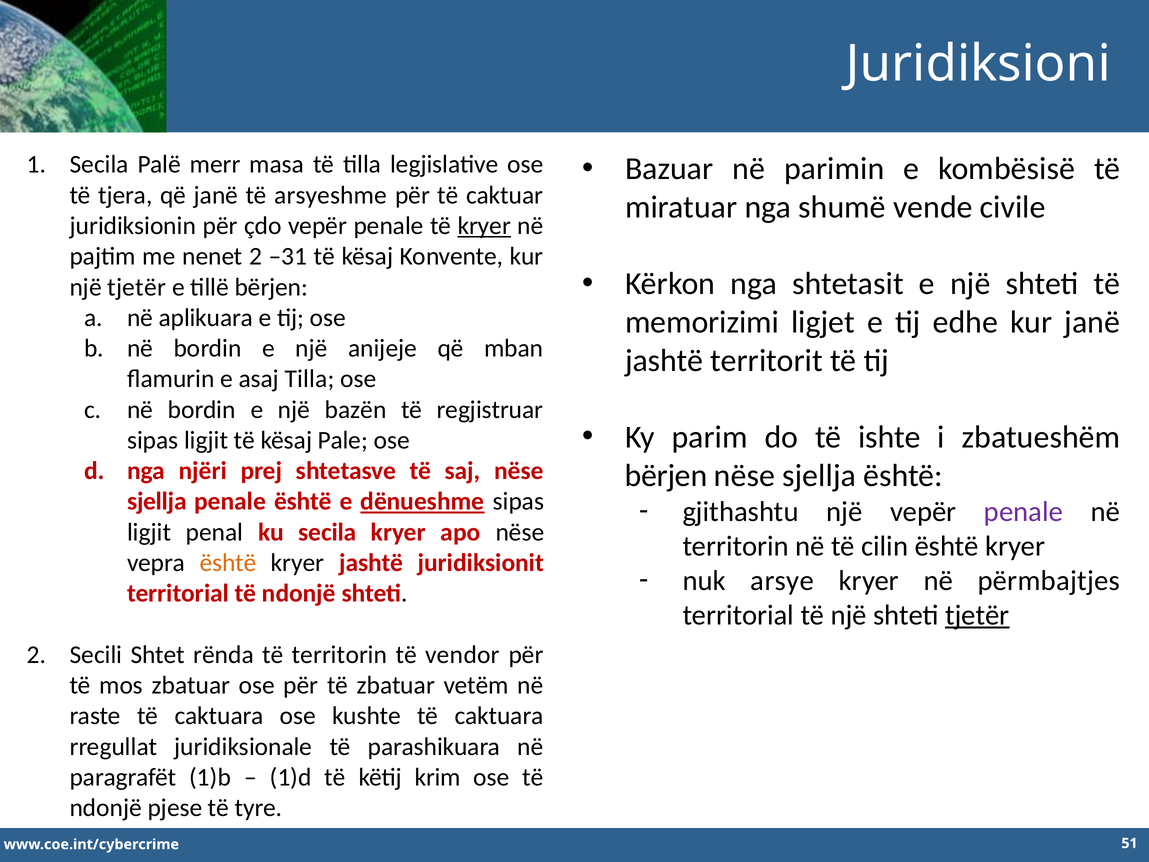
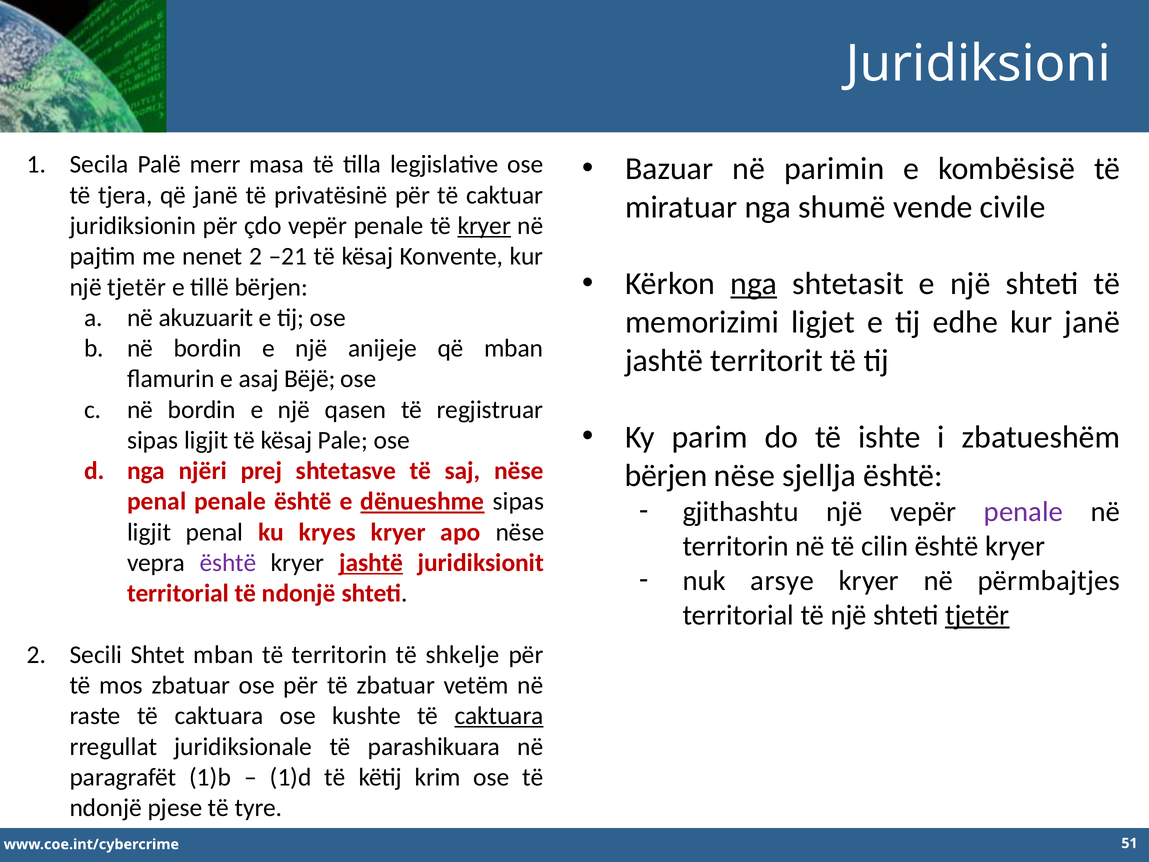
arsyeshme: arsyeshme -> privatësinë (331, 195)
–31: –31 -> –21 (288, 256)
nga underline: none -> present (754, 284)
aplikuara: aplikuara -> akuzuarit (206, 318)
asaj Tilla: Tilla -> Bëjë (310, 379)
bazën: bazën -> qasen (356, 410)
sjellja: sjellja -> penal (157, 501)
ku secila: secila -> kryes (327, 532)
është colour: orange -> purple (228, 563)
jashtë underline: none -> present (371, 563)
Shtet rënda: rënda -> mban (224, 655)
vendor: vendor -> shkelje (462, 655)
caktuara underline: none -> present (499, 716)
